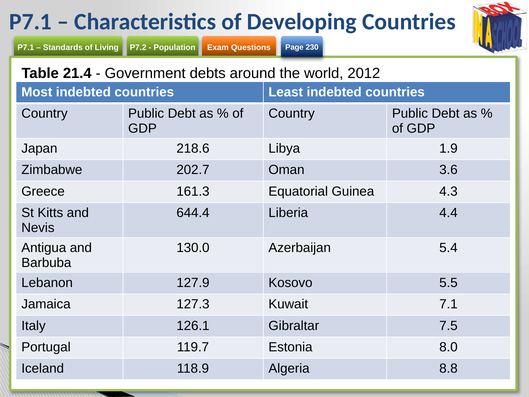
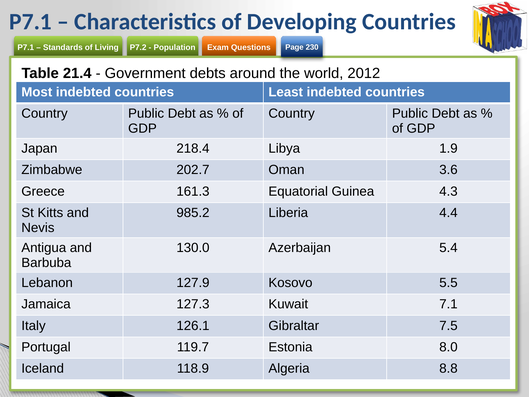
218.6: 218.6 -> 218.4 (193, 148)
644.4: 644.4 -> 985.2 (193, 213)
